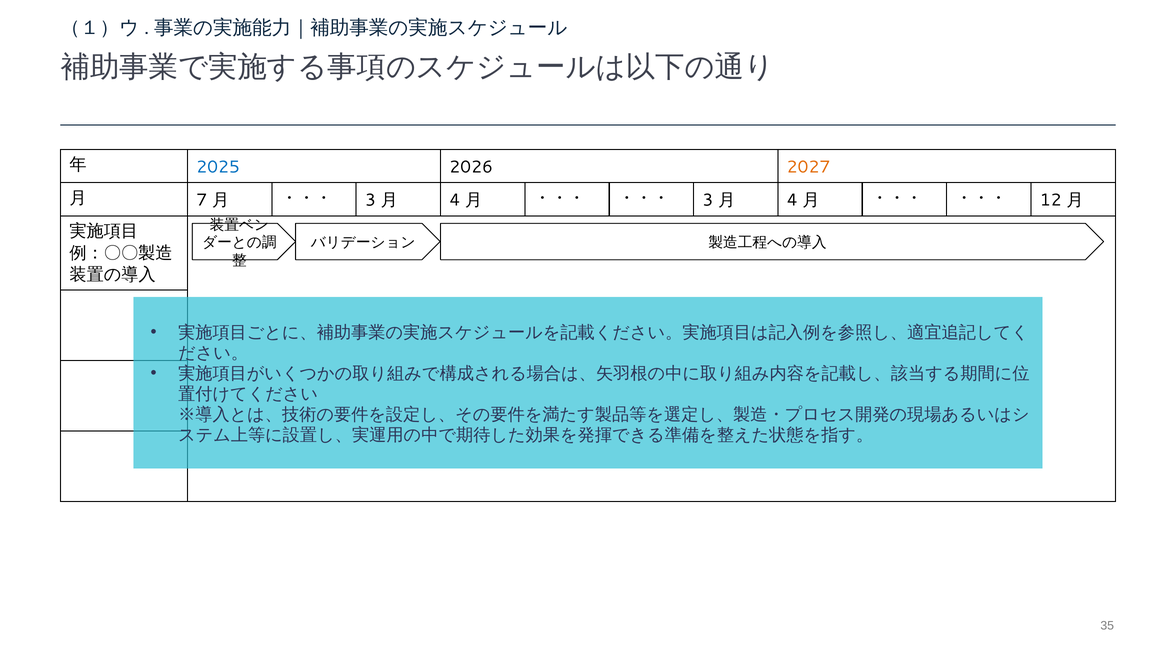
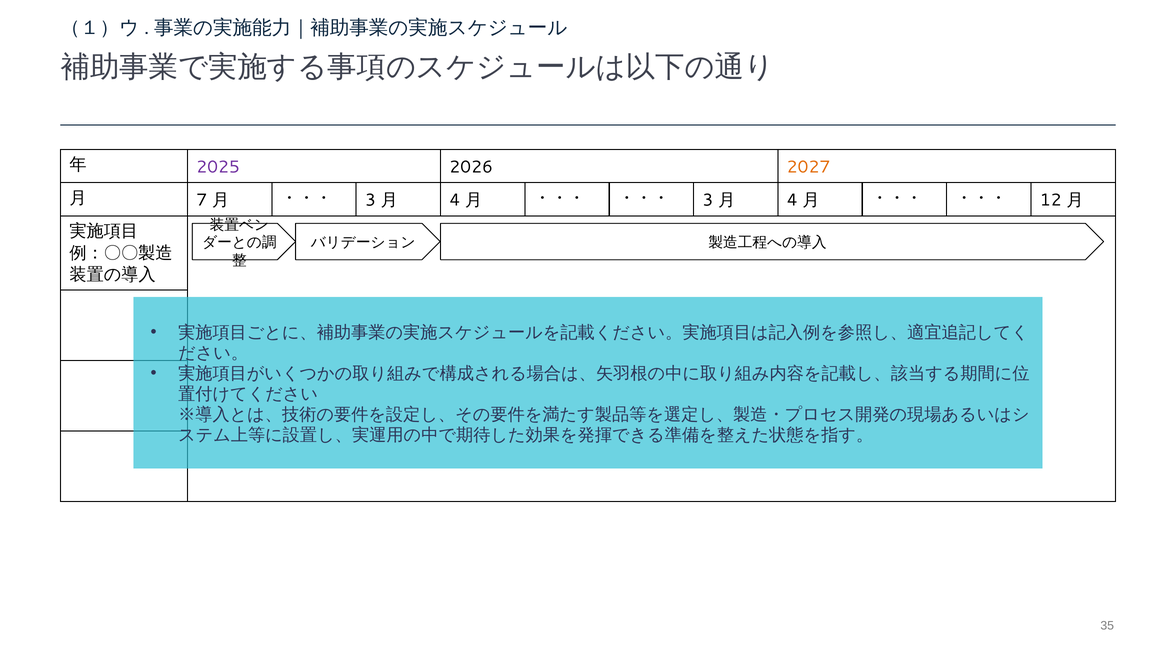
2025 colour: blue -> purple (218, 167)
